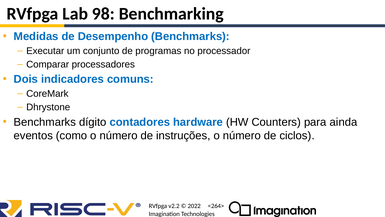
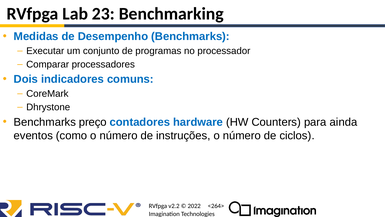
98: 98 -> 23 (103, 14)
dígito: dígito -> preço (93, 122)
